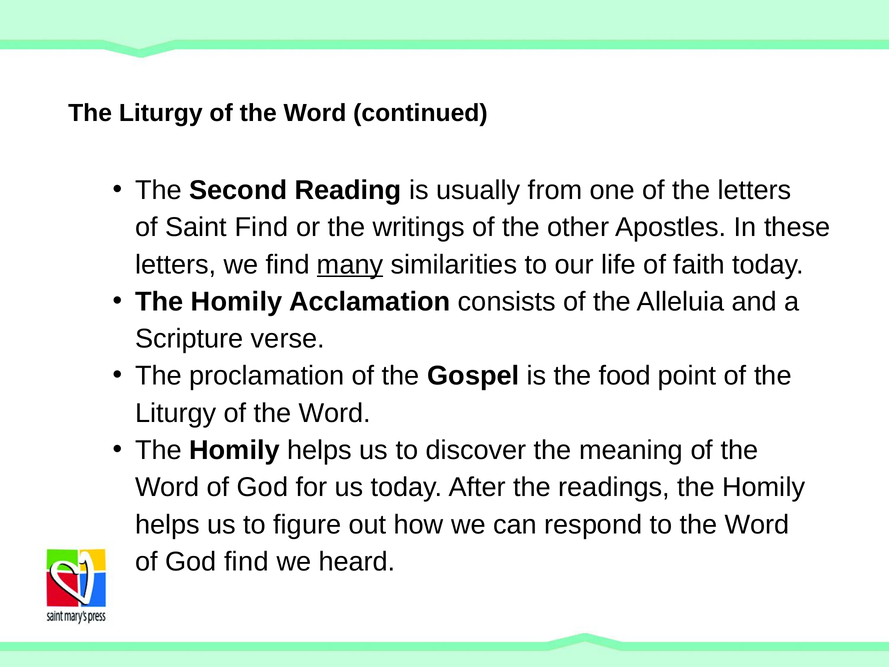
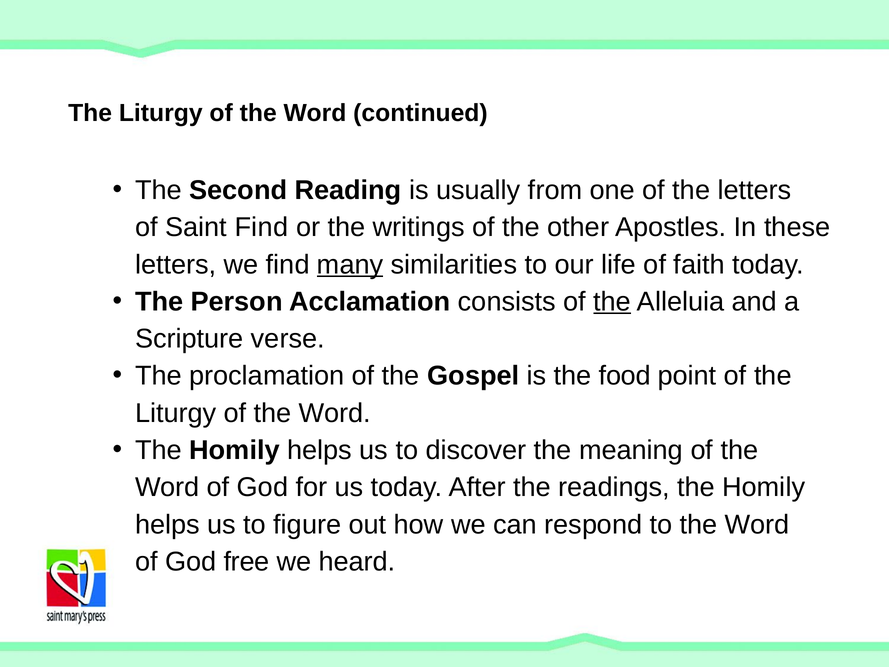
Homily: Homily -> Person (237, 302)
the underline: none -> present (612, 302)
God find: find -> free (247, 562)
